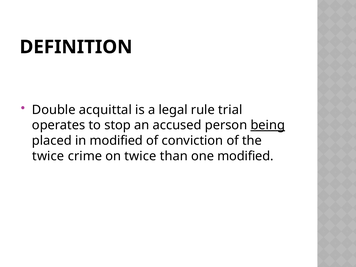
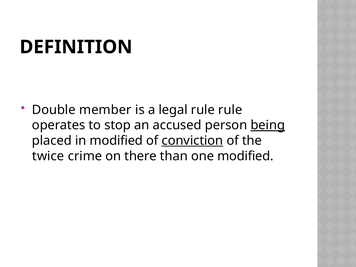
acquittal: acquittal -> member (105, 110)
rule trial: trial -> rule (230, 110)
conviction underline: none -> present (192, 141)
on twice: twice -> there (141, 156)
